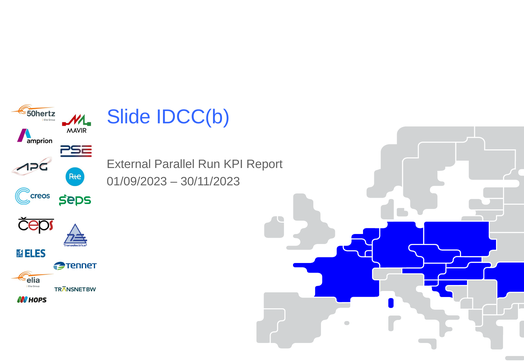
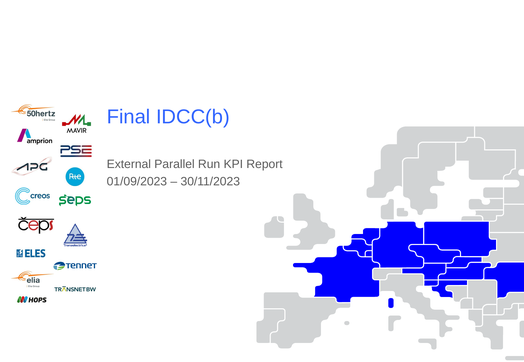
Slide: Slide -> Final (129, 117)
